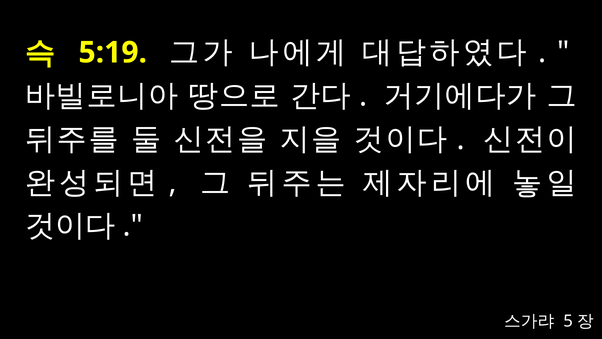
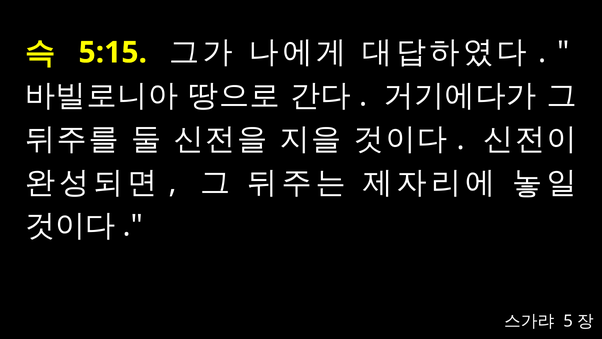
5:19: 5:19 -> 5:15 (113, 52)
